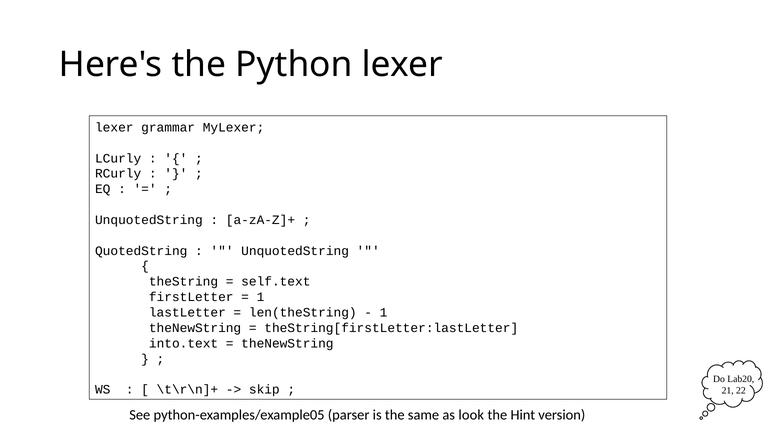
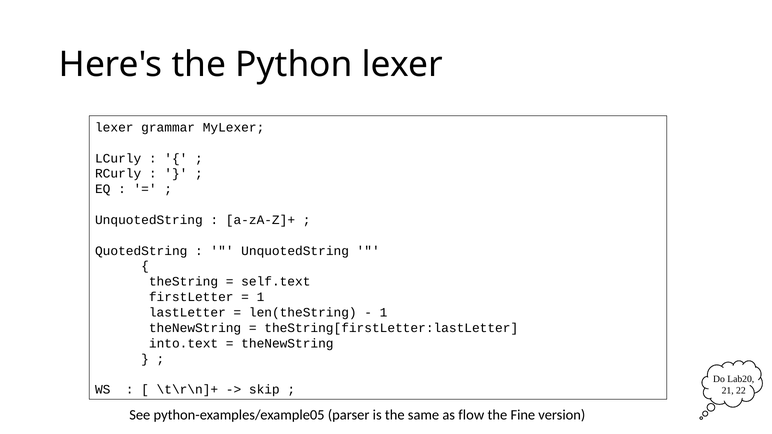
look: look -> flow (471, 415)
Hint: Hint -> Fine (523, 415)
